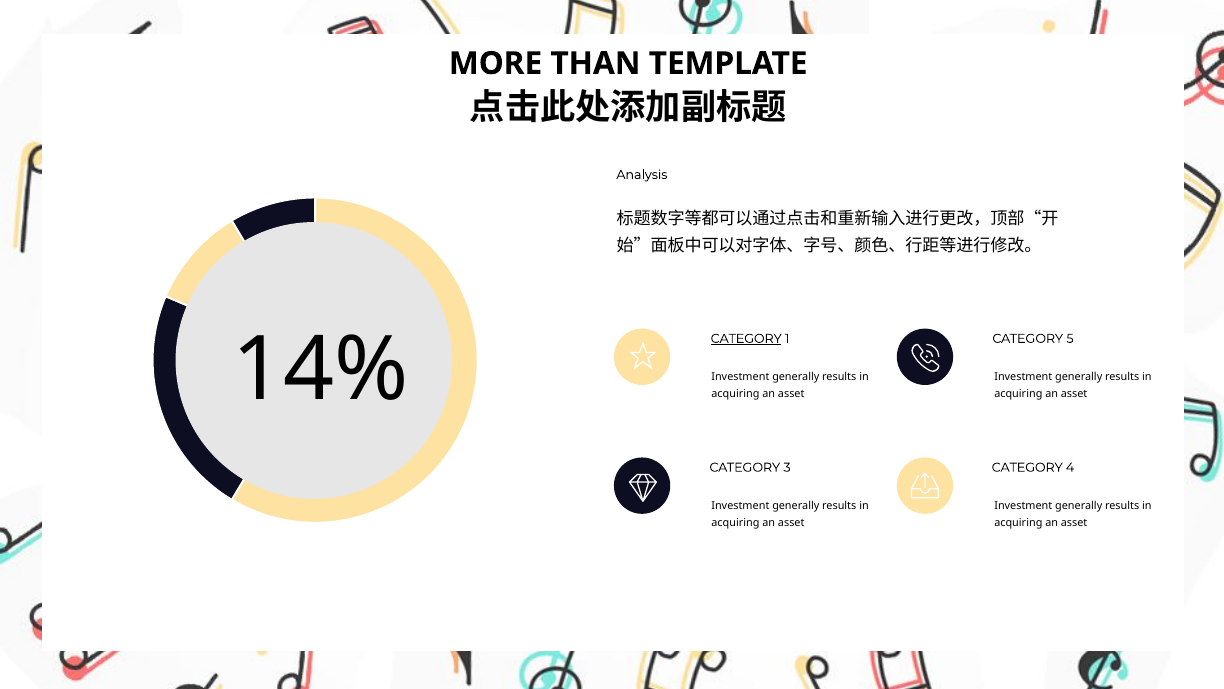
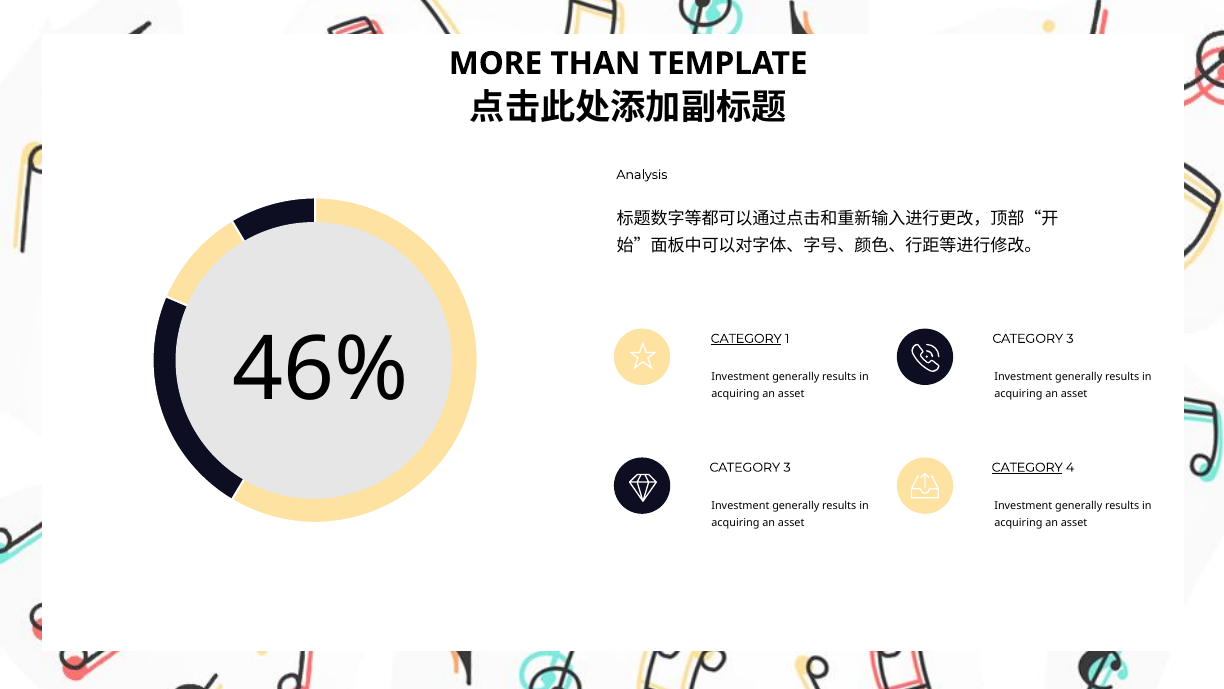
5: 5 -> 3 (1070, 338)
14%: 14% -> 46% (321, 370)
CATEGORY underline: none -> present (1027, 467)
